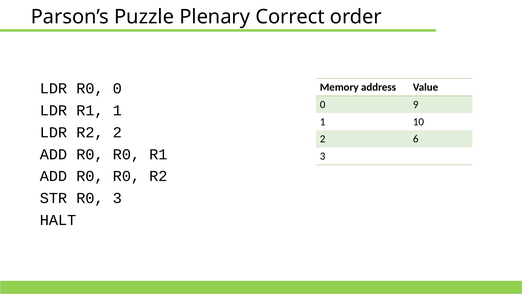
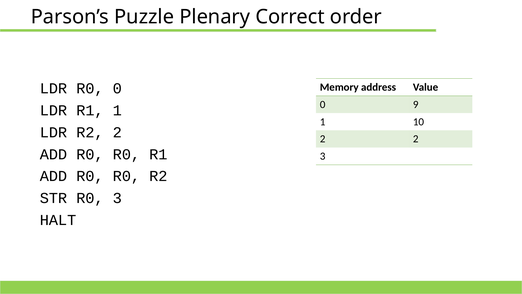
2 6: 6 -> 2 (416, 139)
